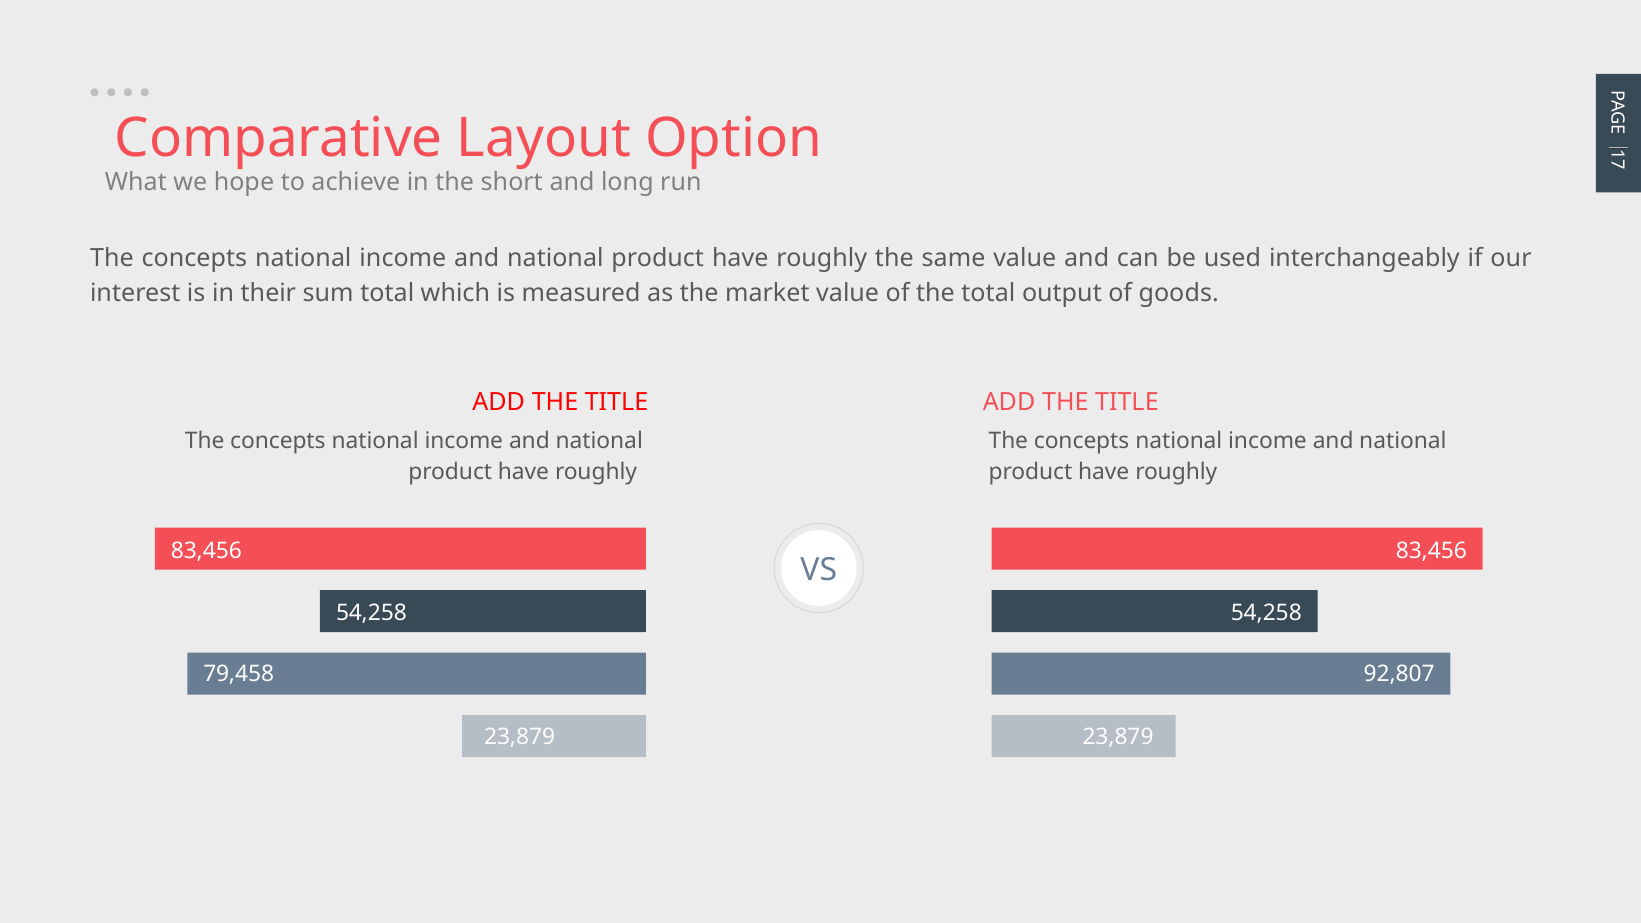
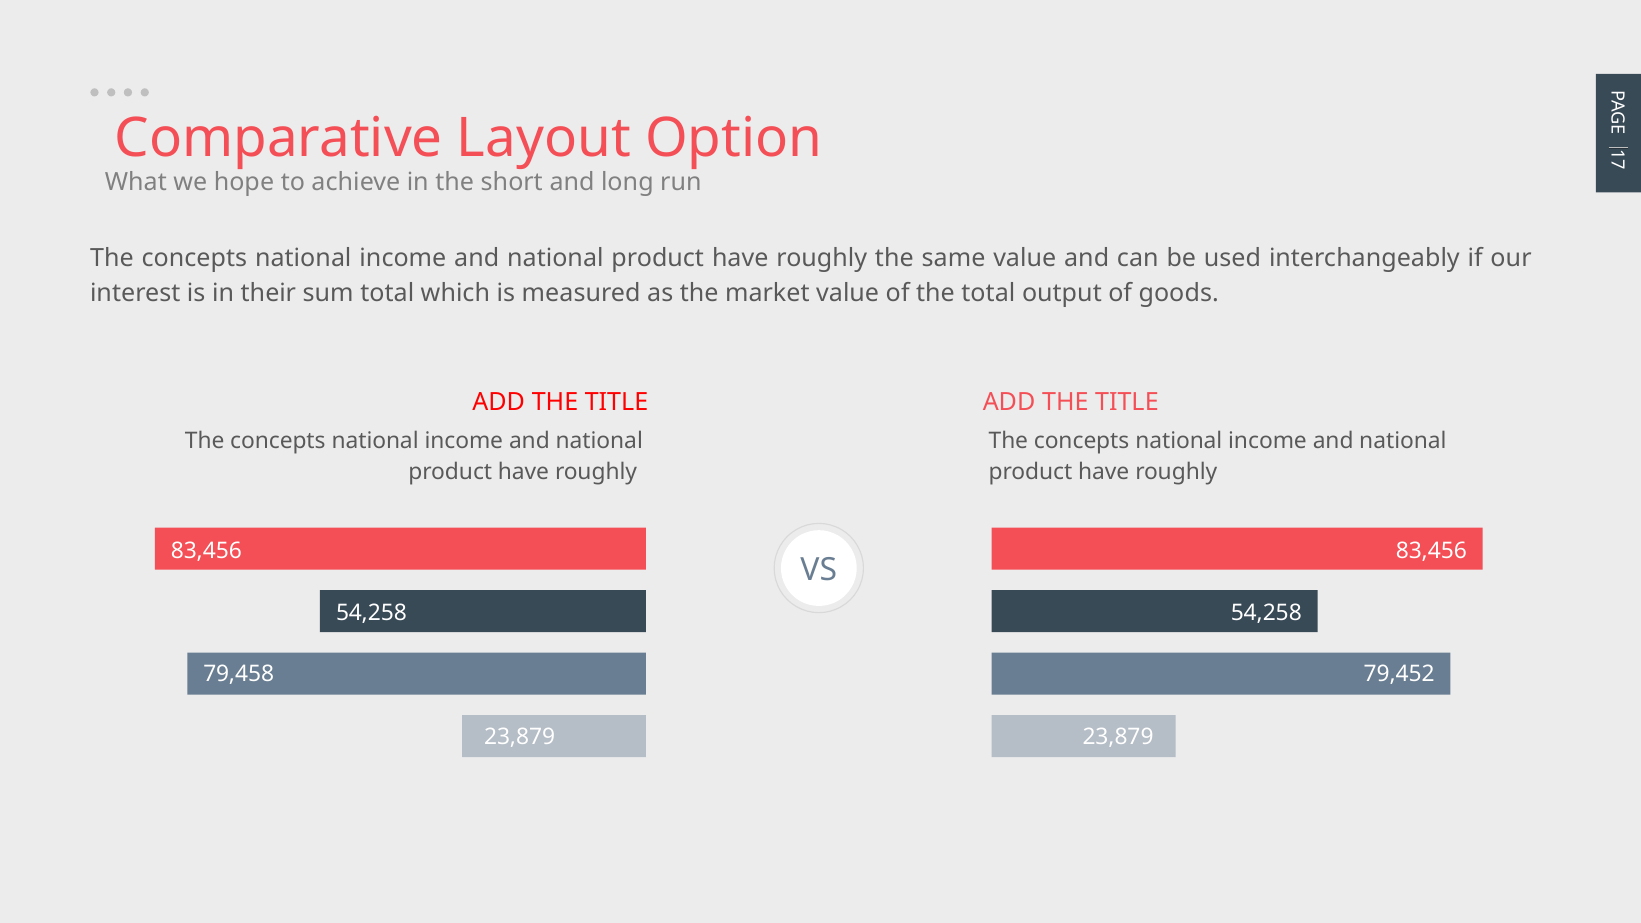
92,807: 92,807 -> 79,452 (1399, 674)
